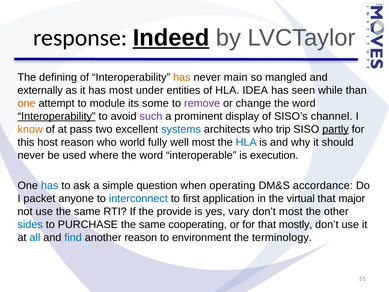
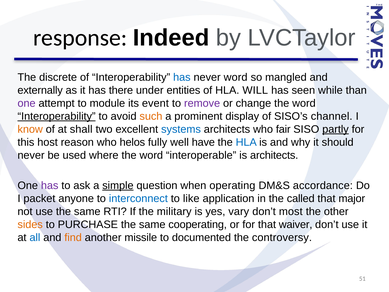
Indeed underline: present -> none (171, 38)
defining: defining -> discrete (58, 77)
has colour: orange -> blue (182, 77)
never main: main -> word (236, 77)
has most: most -> there (121, 90)
IDEA: IDEA -> WILL (255, 90)
one colour: orange -> purple (27, 103)
some: some -> event (155, 103)
such colour: purple -> orange (151, 116)
pass: pass -> shall (81, 129)
trip: trip -> fair (283, 129)
world: world -> helos (132, 142)
well most: most -> have (203, 142)
is execution: execution -> architects (274, 155)
has colour: blue -> purple (50, 185)
simple underline: none -> present (118, 185)
first: first -> like (191, 198)
virtual: virtual -> called (301, 198)
provide: provide -> military (174, 211)
sides colour: blue -> orange (30, 224)
mostly: mostly -> waiver (296, 224)
find colour: blue -> orange (73, 237)
another reason: reason -> missile (141, 237)
environment: environment -> documented (201, 237)
terminology: terminology -> controversy (282, 237)
